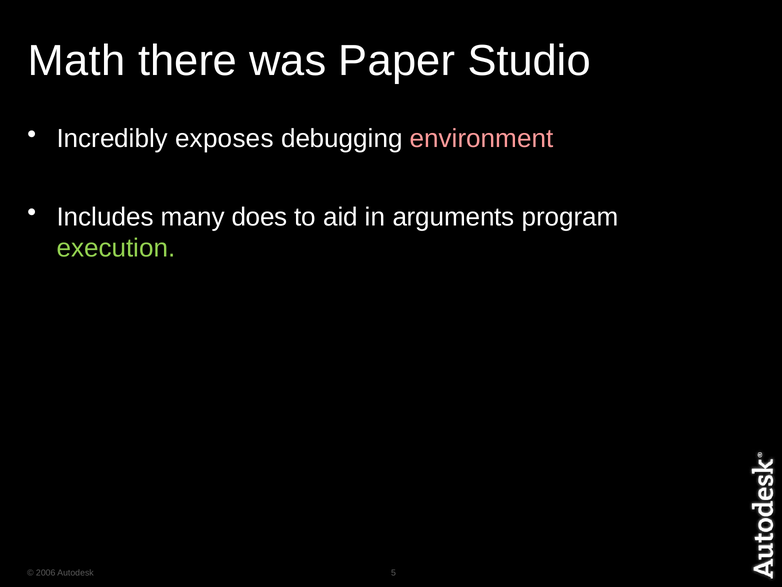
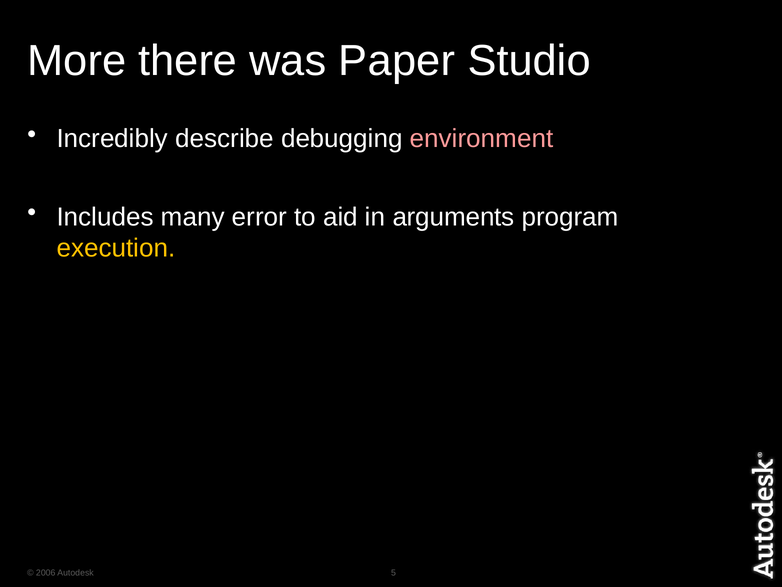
Math: Math -> More (77, 61)
exposes: exposes -> describe (225, 139)
does: does -> error (259, 217)
execution colour: light green -> yellow (116, 248)
